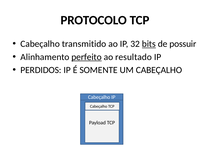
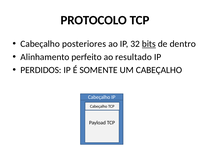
transmitido: transmitido -> posteriores (84, 44)
possuir: possuir -> dentro (183, 44)
perfeito underline: present -> none (87, 57)
